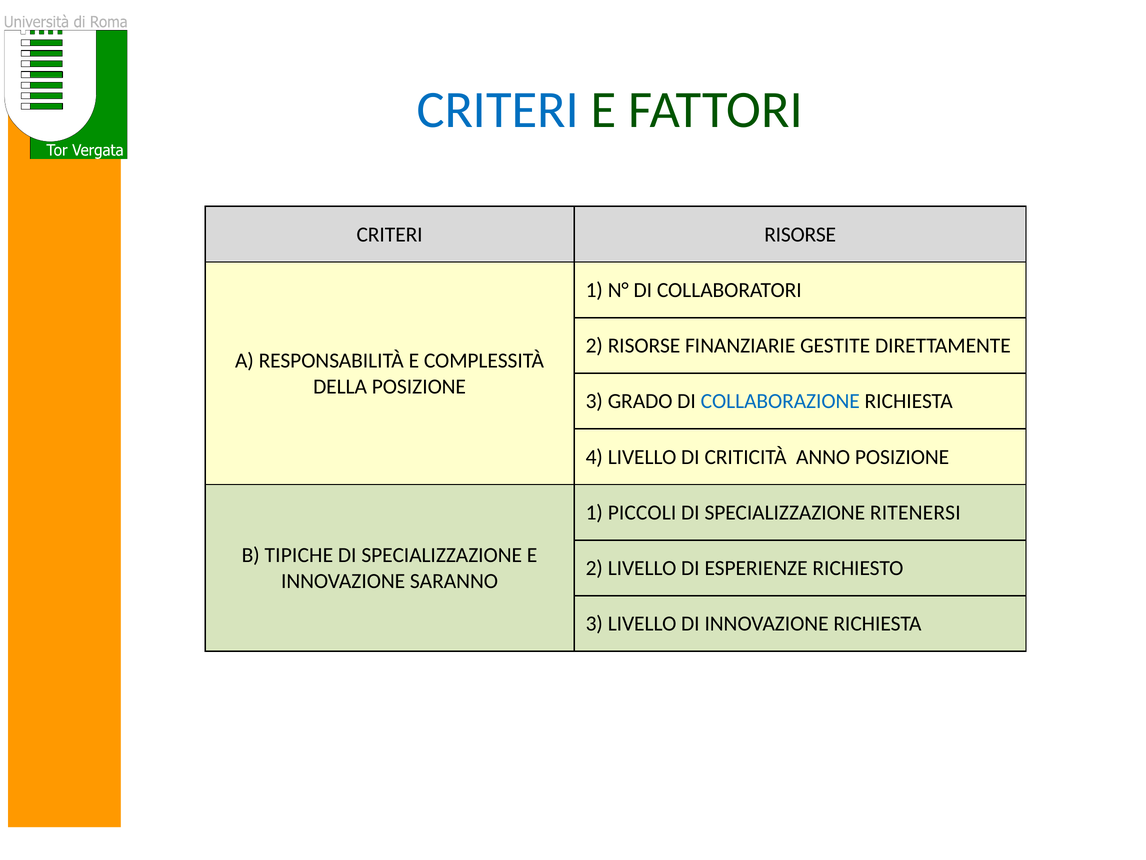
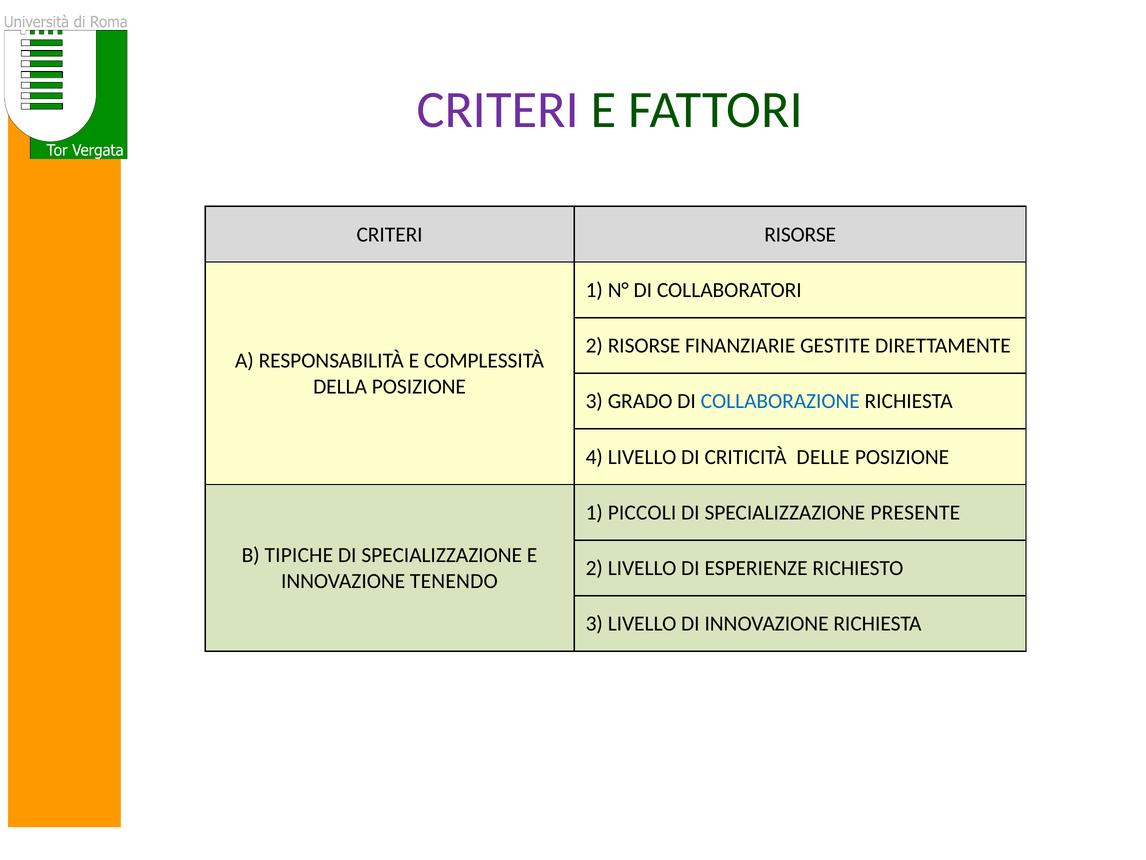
CRITERI colour: blue -> purple (498, 110)
ANNO: ANNO -> DELLE (823, 457)
RITENERSI: RITENERSI -> PRESENTE (915, 512)
SARANNO: SARANNO -> TENENDO (454, 581)
